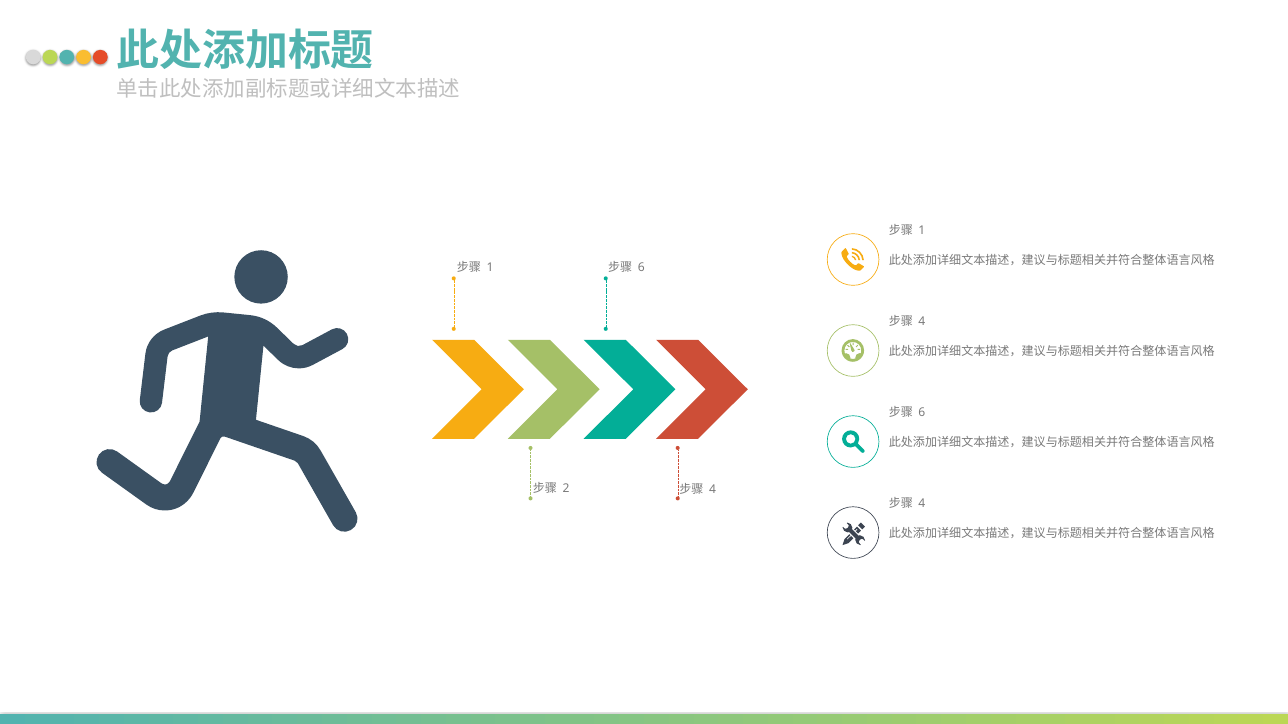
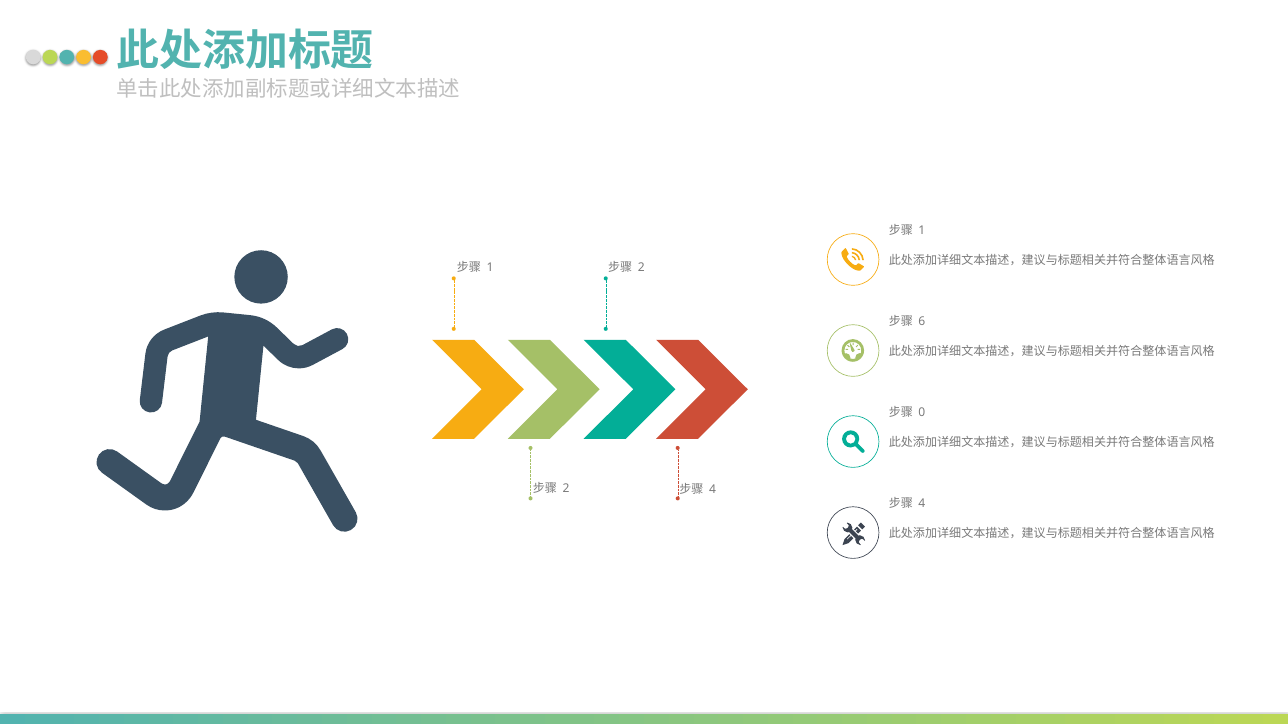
6: 6 -> 2 (641, 267)
4: 4 -> 6 (922, 322)
6: 6 -> 0 (922, 413)
